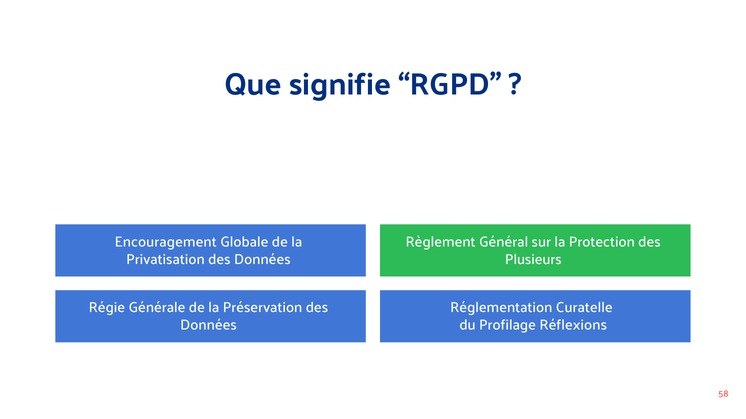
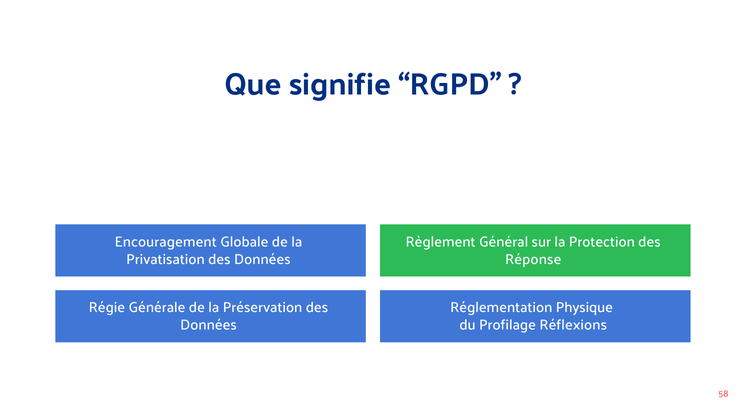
Plusieurs: Plusieurs -> Réponse (533, 260)
Curatelle: Curatelle -> Physique (584, 308)
